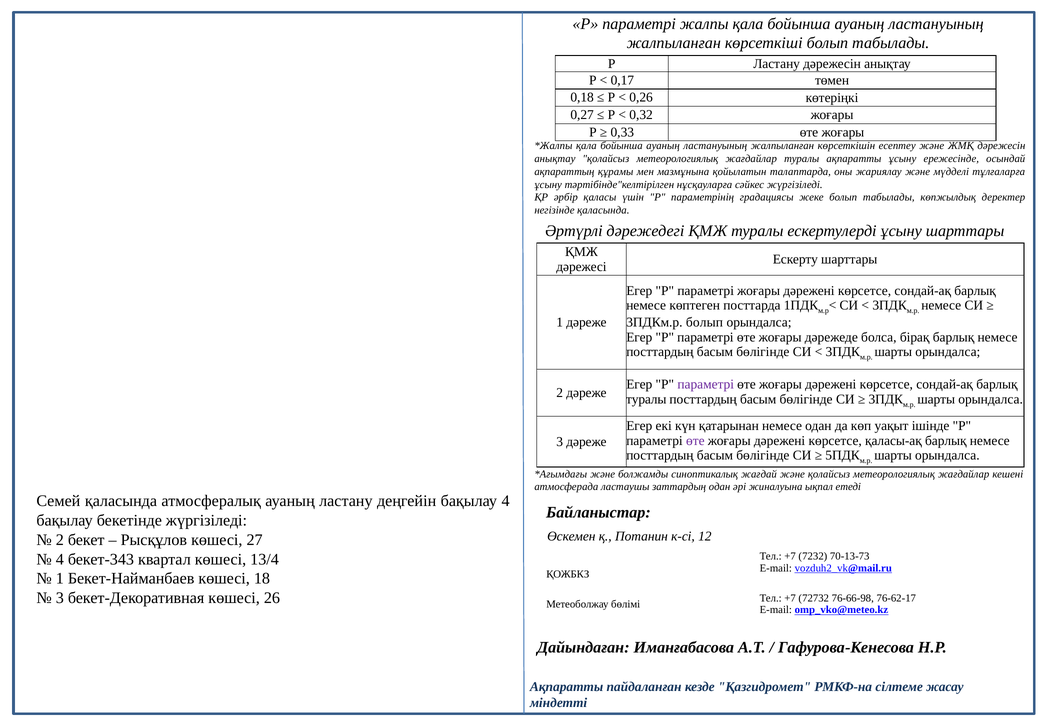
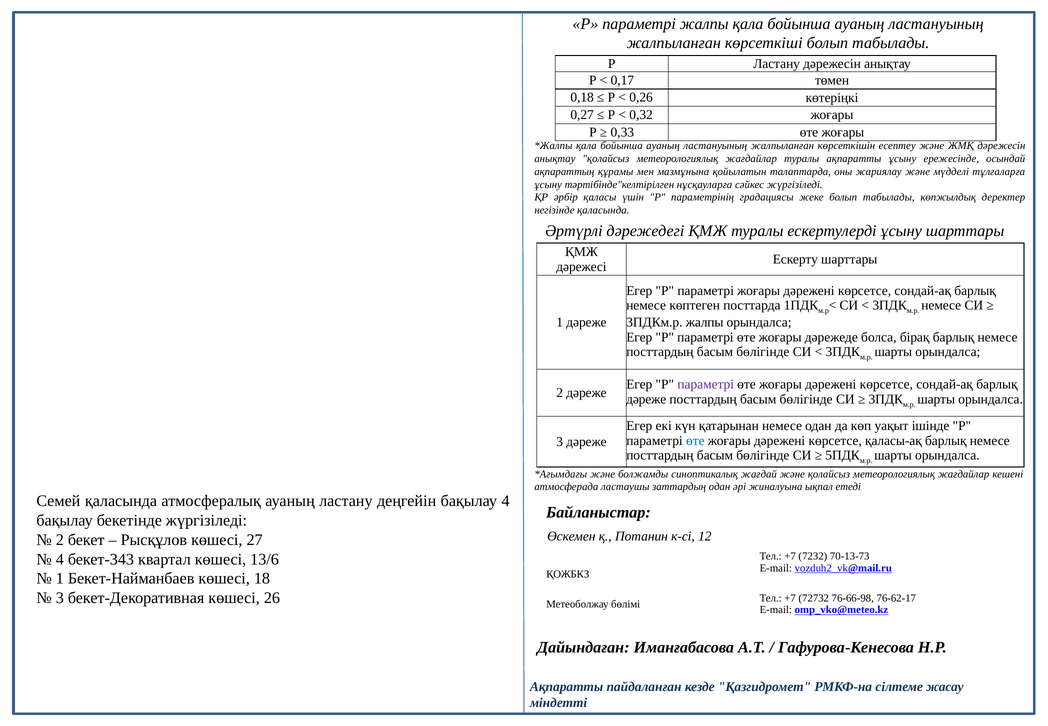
3ПДКм.р болып: болып -> жалпы (705, 322)
туралы: туралы -> дәреже (646, 399)
өте colour: purple -> blue (695, 440)
13/4: 13/4 -> 13/6 (265, 559)
